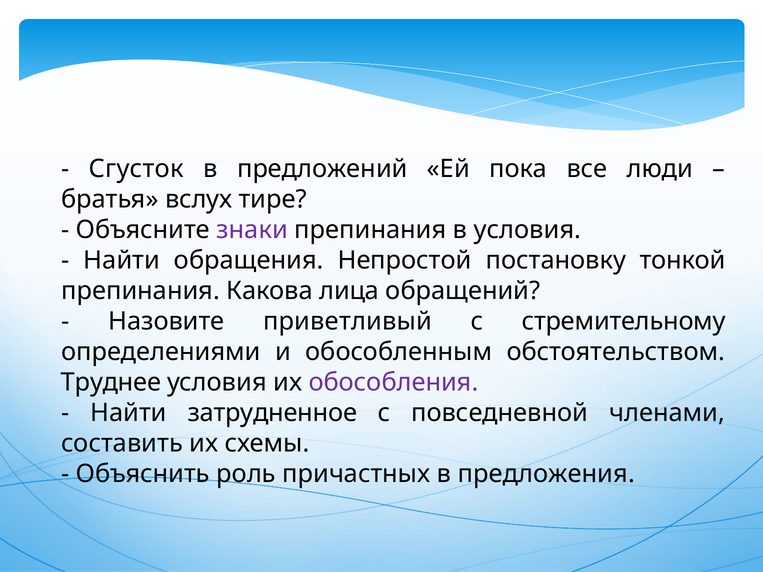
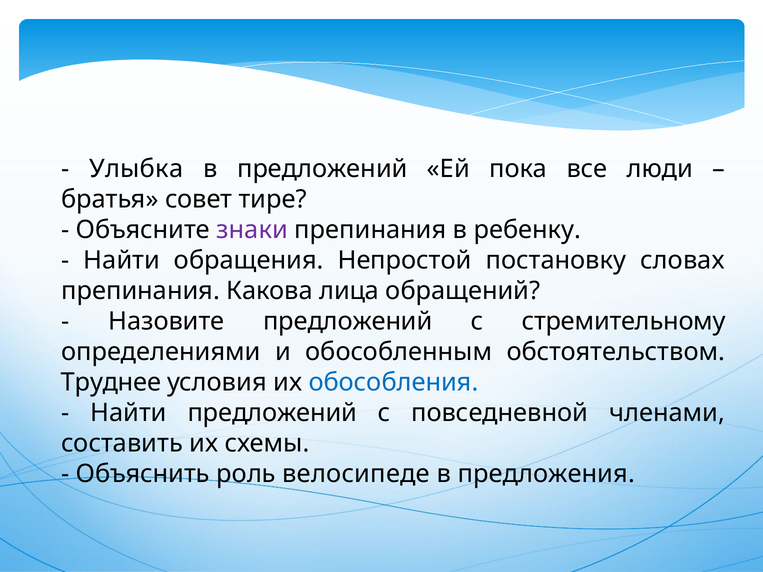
Сгусток: Сгусток -> Улыбка (136, 169)
вслух: вслух -> совет (199, 199)
в условия: условия -> ребенку (528, 230)
тонкой: тонкой -> словах (682, 260)
Назовите приветливый: приветливый -> предложений (348, 321)
обособления colour: purple -> blue (394, 382)
Найти затрудненное: затрудненное -> предложений (272, 413)
причастных: причастных -> велосипеде (356, 474)
